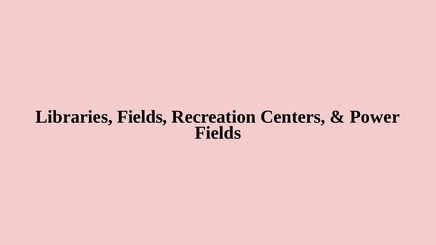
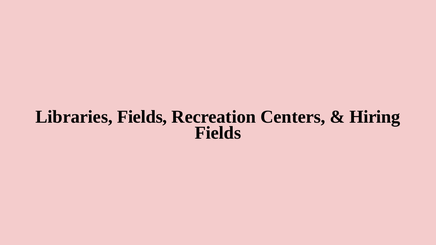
Power: Power -> Hiring (375, 117)
